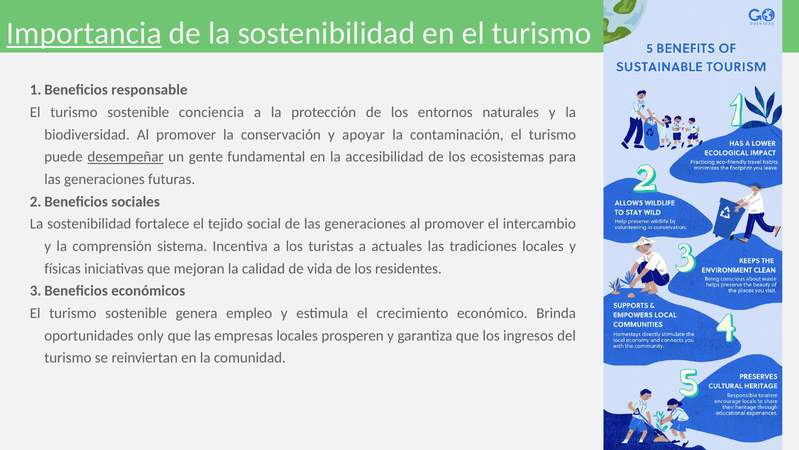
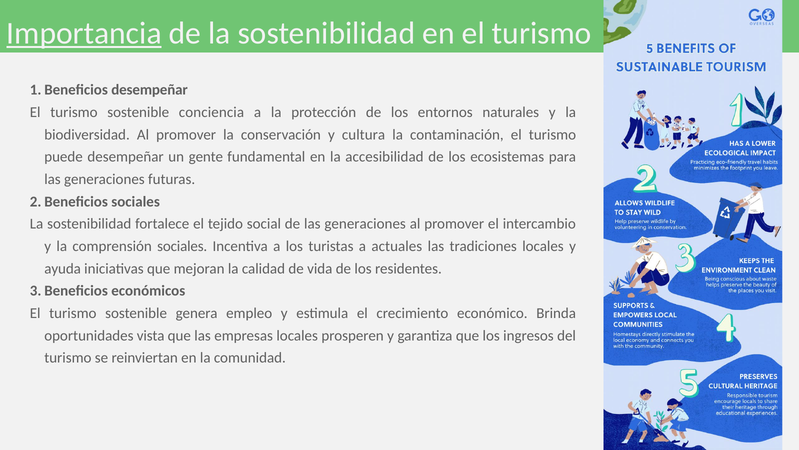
responsable: responsable -> desempeñar (150, 90)
apoyar: apoyar -> cultura (364, 134)
desempeñar underline: present -> none (126, 157)
comprensión sistema: sistema -> sociales (182, 246)
físicas: físicas -> ayuda (63, 268)
only: only -> vista (151, 335)
